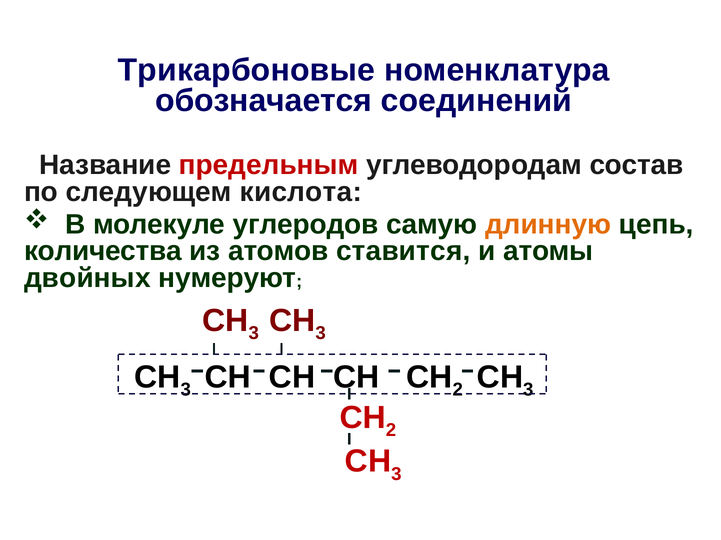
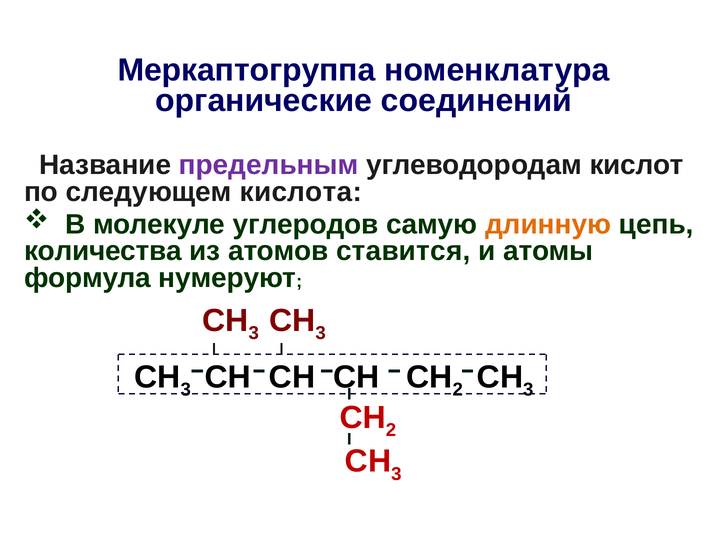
Трикарбоновые: Трикарбоновые -> Меркаптогруппа (247, 70)
обозначается: обозначается -> органические (264, 101)
предельным colour: red -> purple (269, 165)
состав: состав -> киcлот (637, 165)
двойных: двойных -> формула (88, 279)
